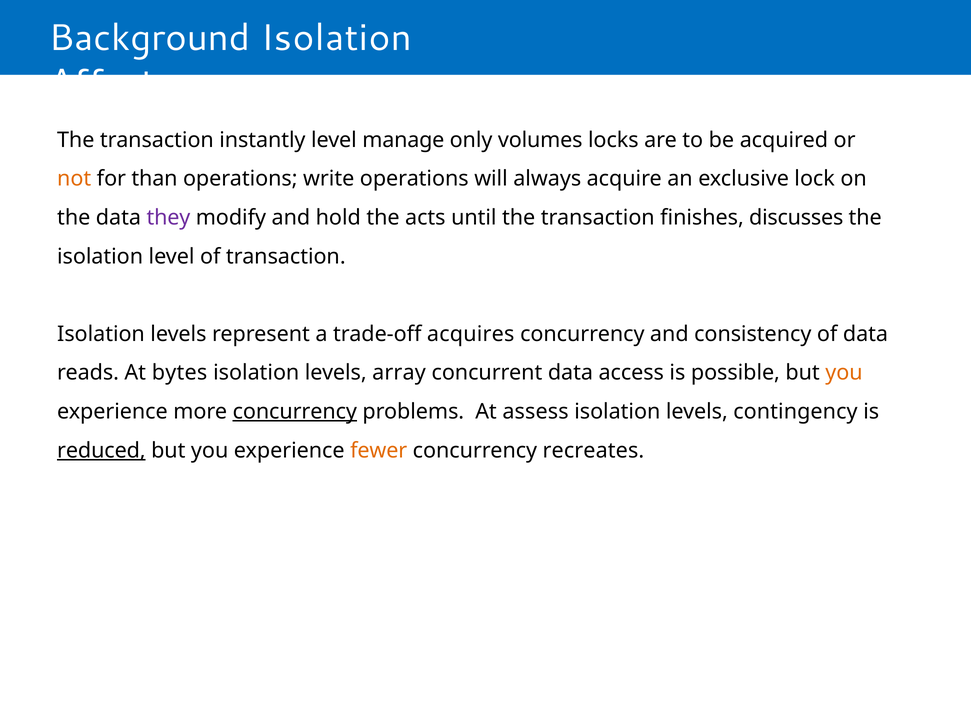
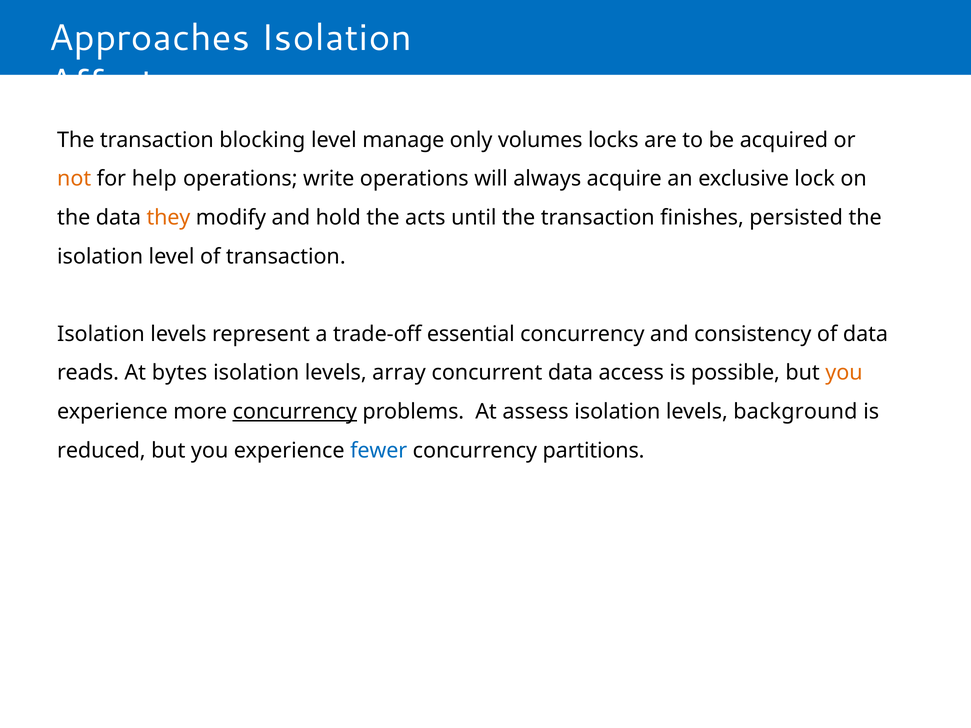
Background: Background -> Approaches (149, 38)
instantly: instantly -> blocking (262, 140)
than: than -> help (154, 179)
they colour: purple -> orange (168, 218)
discusses: discusses -> persisted (796, 218)
acquires: acquires -> essential (471, 334)
contingency: contingency -> background (795, 412)
reduced underline: present -> none (101, 451)
fewer colour: orange -> blue (379, 451)
recreates: recreates -> partitions (594, 451)
